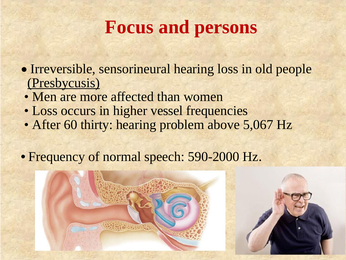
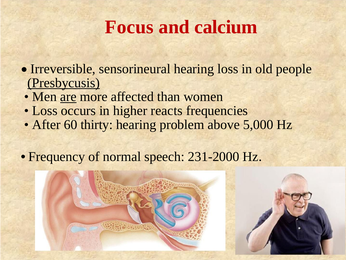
persons: persons -> calcium (226, 27)
are underline: none -> present (68, 97)
vessel: vessel -> reacts (167, 111)
5,067: 5,067 -> 5,000 (258, 124)
590-2000: 590-2000 -> 231-2000 (214, 156)
